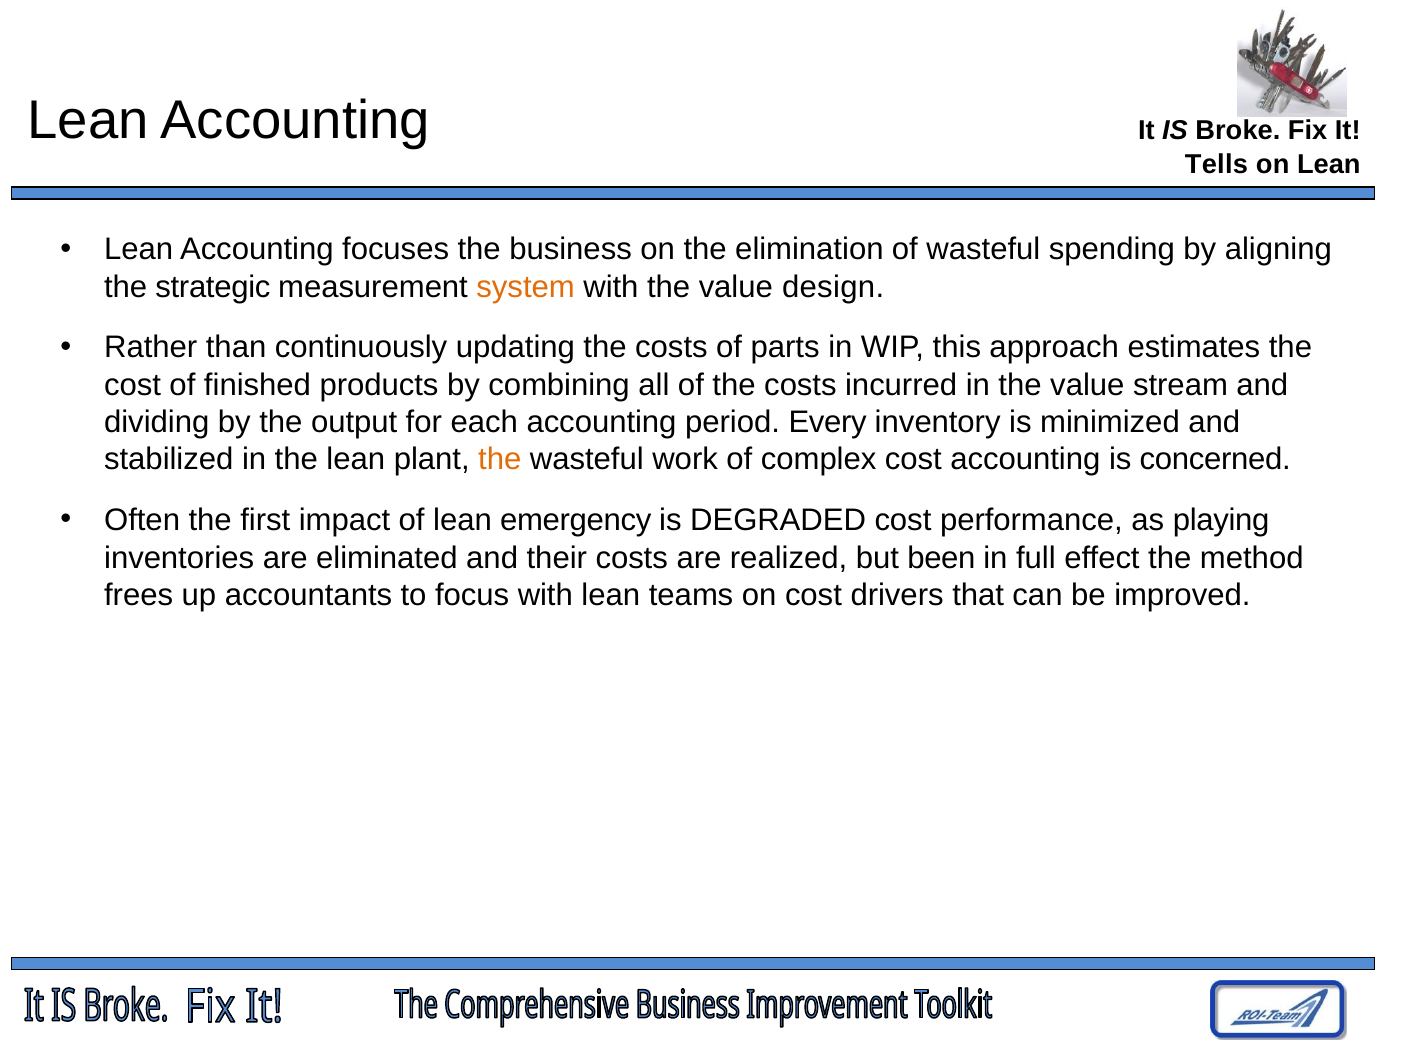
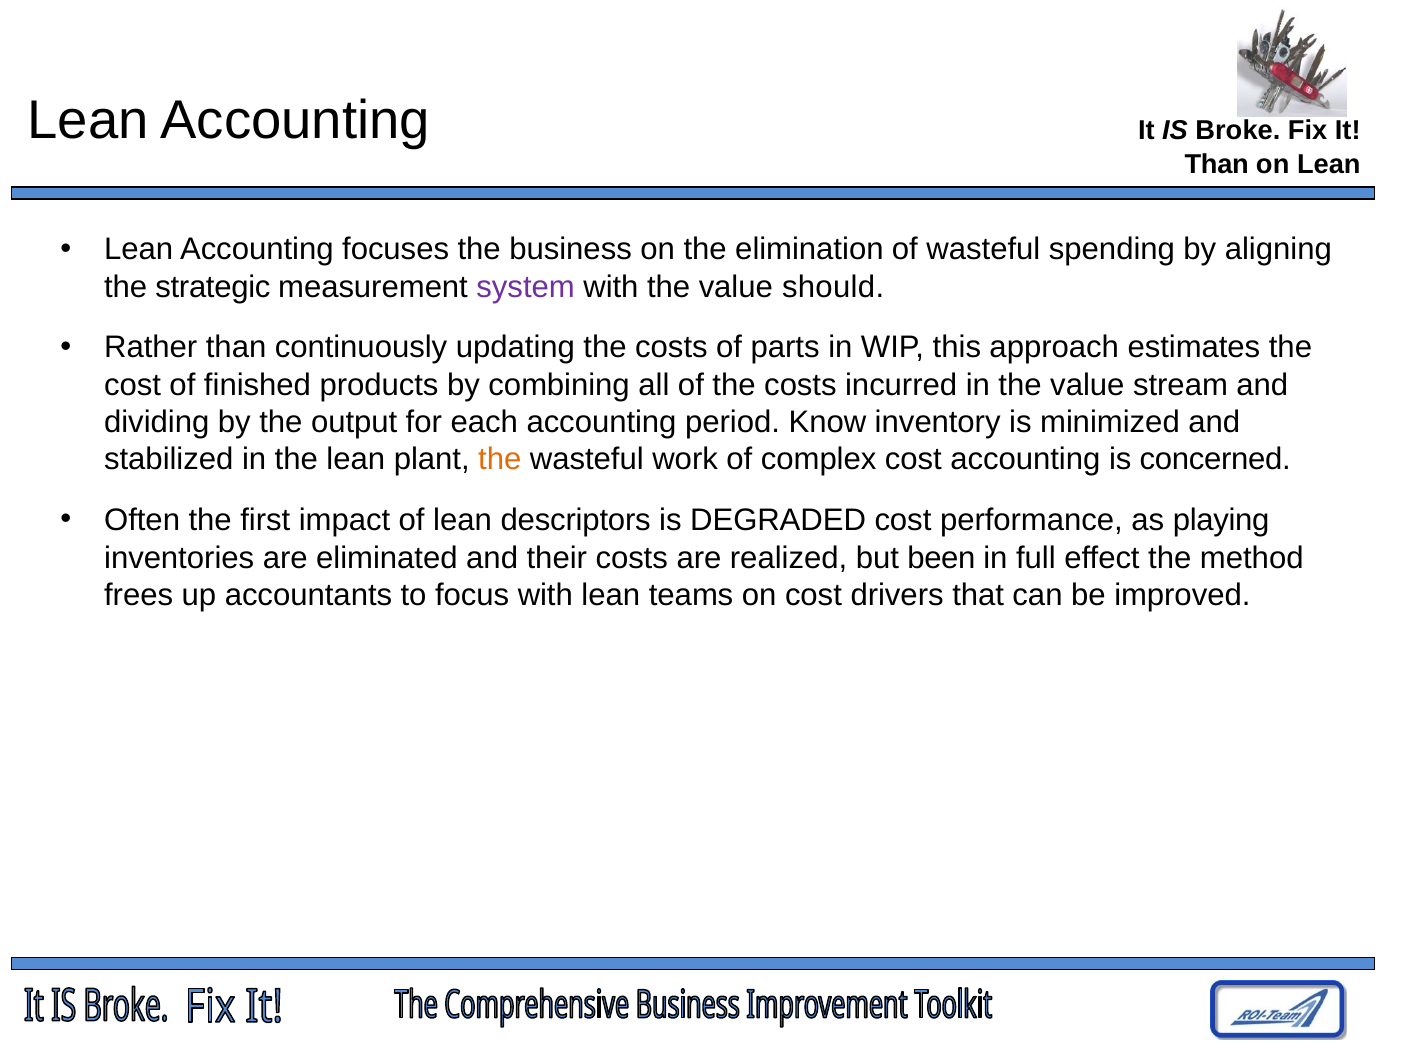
Tells: Tells -> Than (1217, 165)
system colour: orange -> purple (526, 287)
design: design -> should (833, 287)
Every: Every -> Know (828, 422)
emergency: emergency -> descriptors (576, 520)
